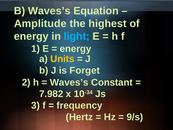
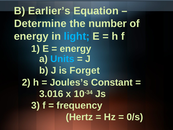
B Waves’s: Waves’s -> Earlier’s (49, 11)
Amplitude: Amplitude -> Determine (40, 23)
highest: highest -> number (108, 23)
Units colour: yellow -> light blue (62, 59)
Waves’s: Waves’s -> Joules’s (69, 82)
7.982: 7.982 -> 3.016 (51, 94)
9/s: 9/s -> 0/s (135, 117)
